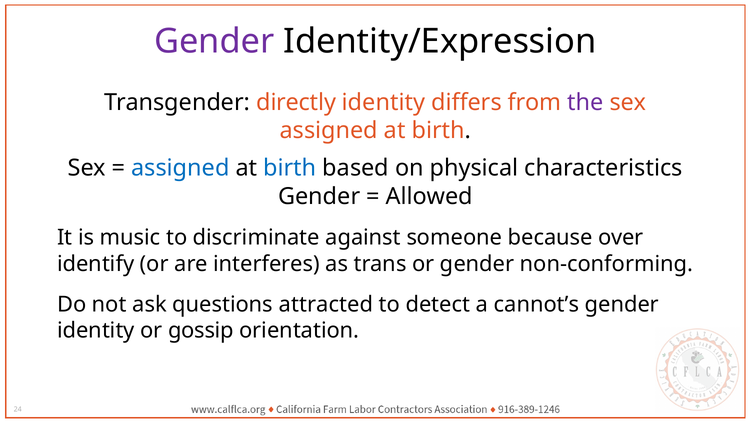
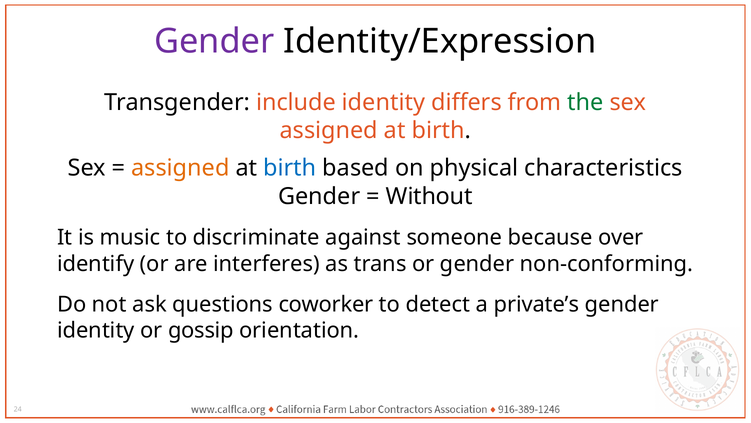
directly: directly -> include (296, 102)
the colour: purple -> green (586, 102)
assigned colour: blue -> orange (180, 168)
Allowed: Allowed -> Without (429, 196)
attracted: attracted -> coworker (326, 304)
cannot’s: cannot’s -> private’s (536, 304)
